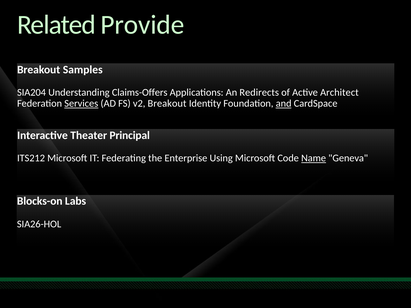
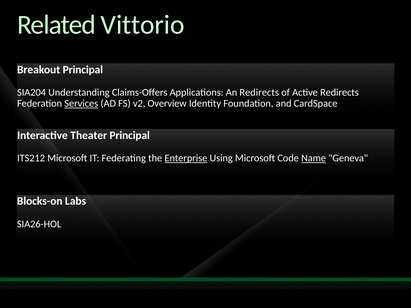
Provide: Provide -> Vittorio (143, 25)
Breakout Samples: Samples -> Principal (83, 70)
Active Architect: Architect -> Redirects (339, 92)
v2 Breakout: Breakout -> Overview (167, 104)
and underline: present -> none (284, 104)
Enterprise underline: none -> present (186, 158)
